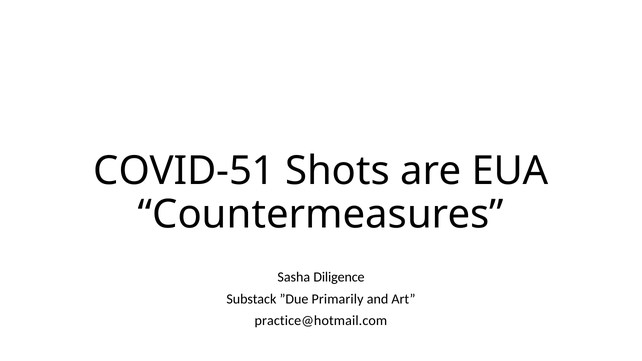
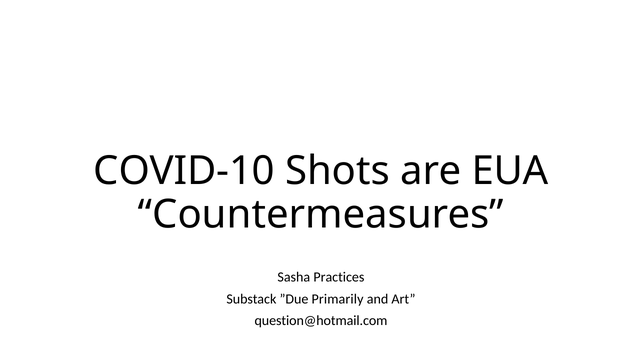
COVID-51: COVID-51 -> COVID-10 (184, 171)
Diligence: Diligence -> Practices (339, 277)
practice@hotmail.com: practice@hotmail.com -> question@hotmail.com (321, 321)
